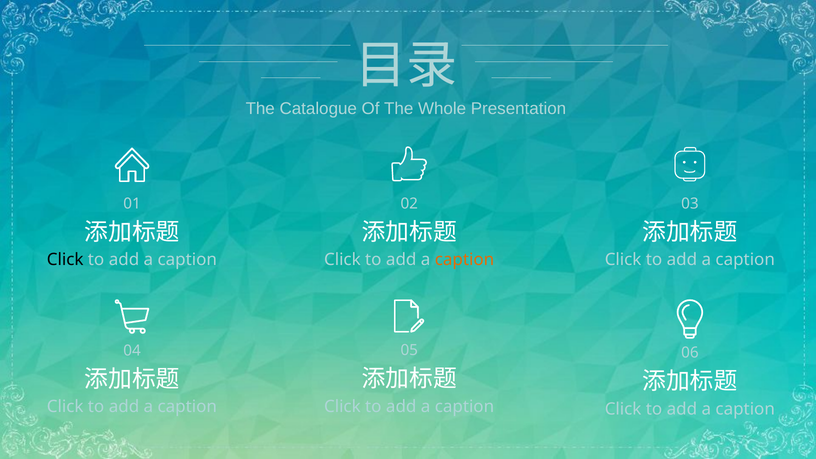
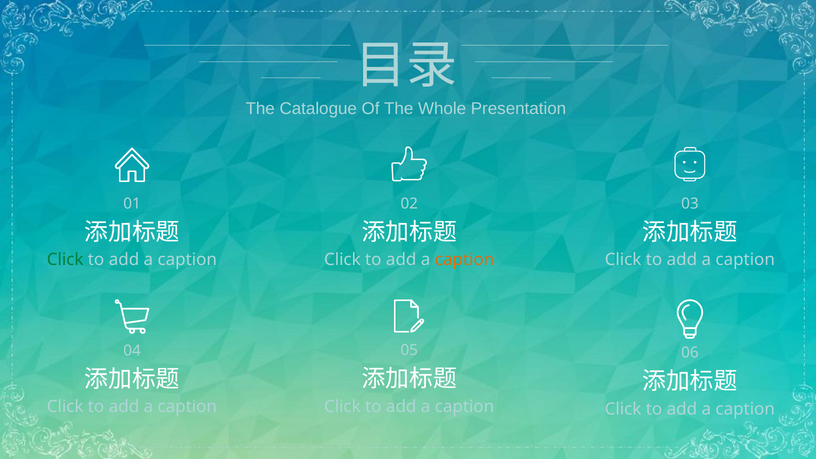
Click colour: black -> green (65, 260)
